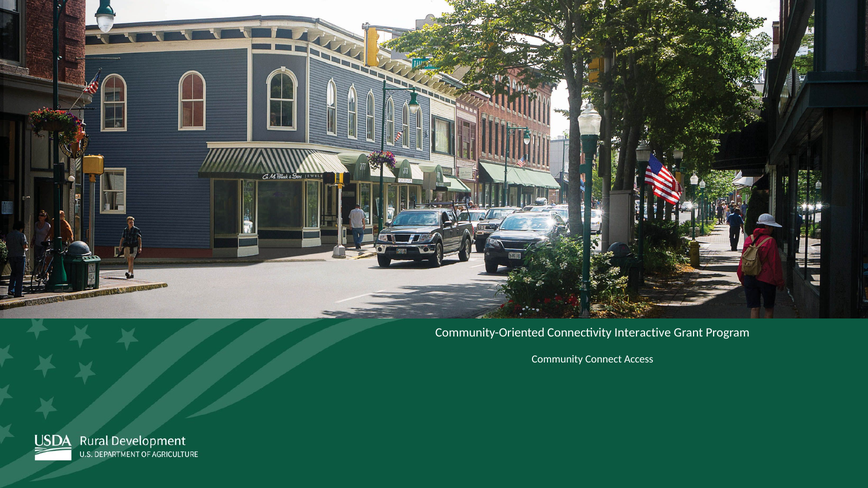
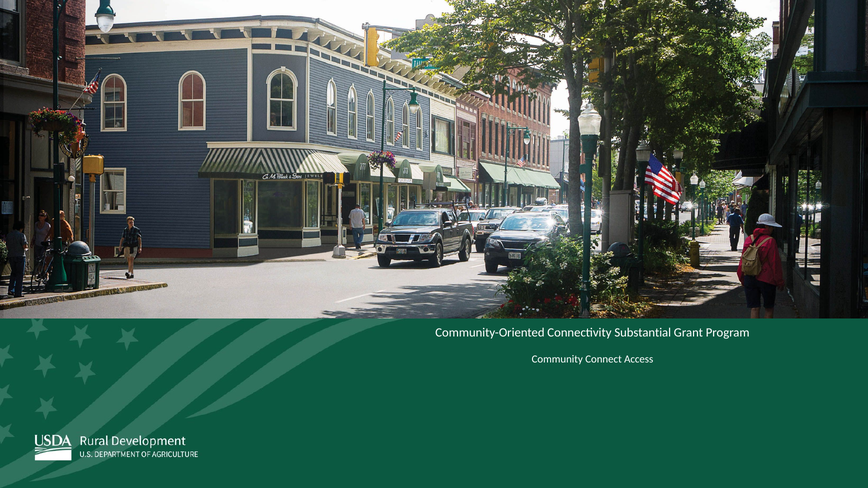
Interactive: Interactive -> Substantial (643, 333)
